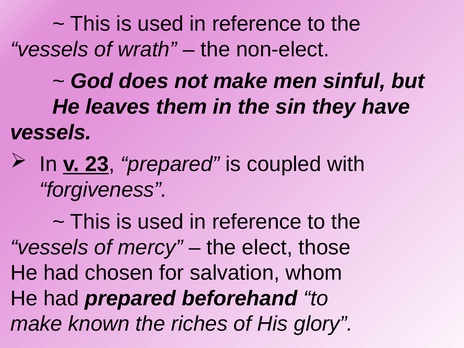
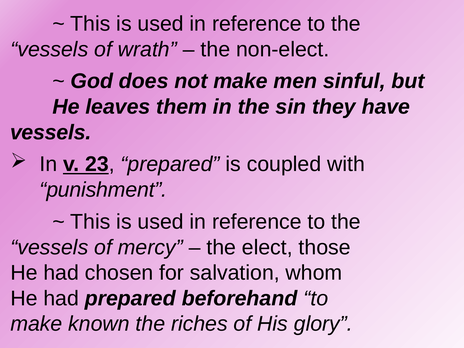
forgiveness: forgiveness -> punishment (103, 190)
